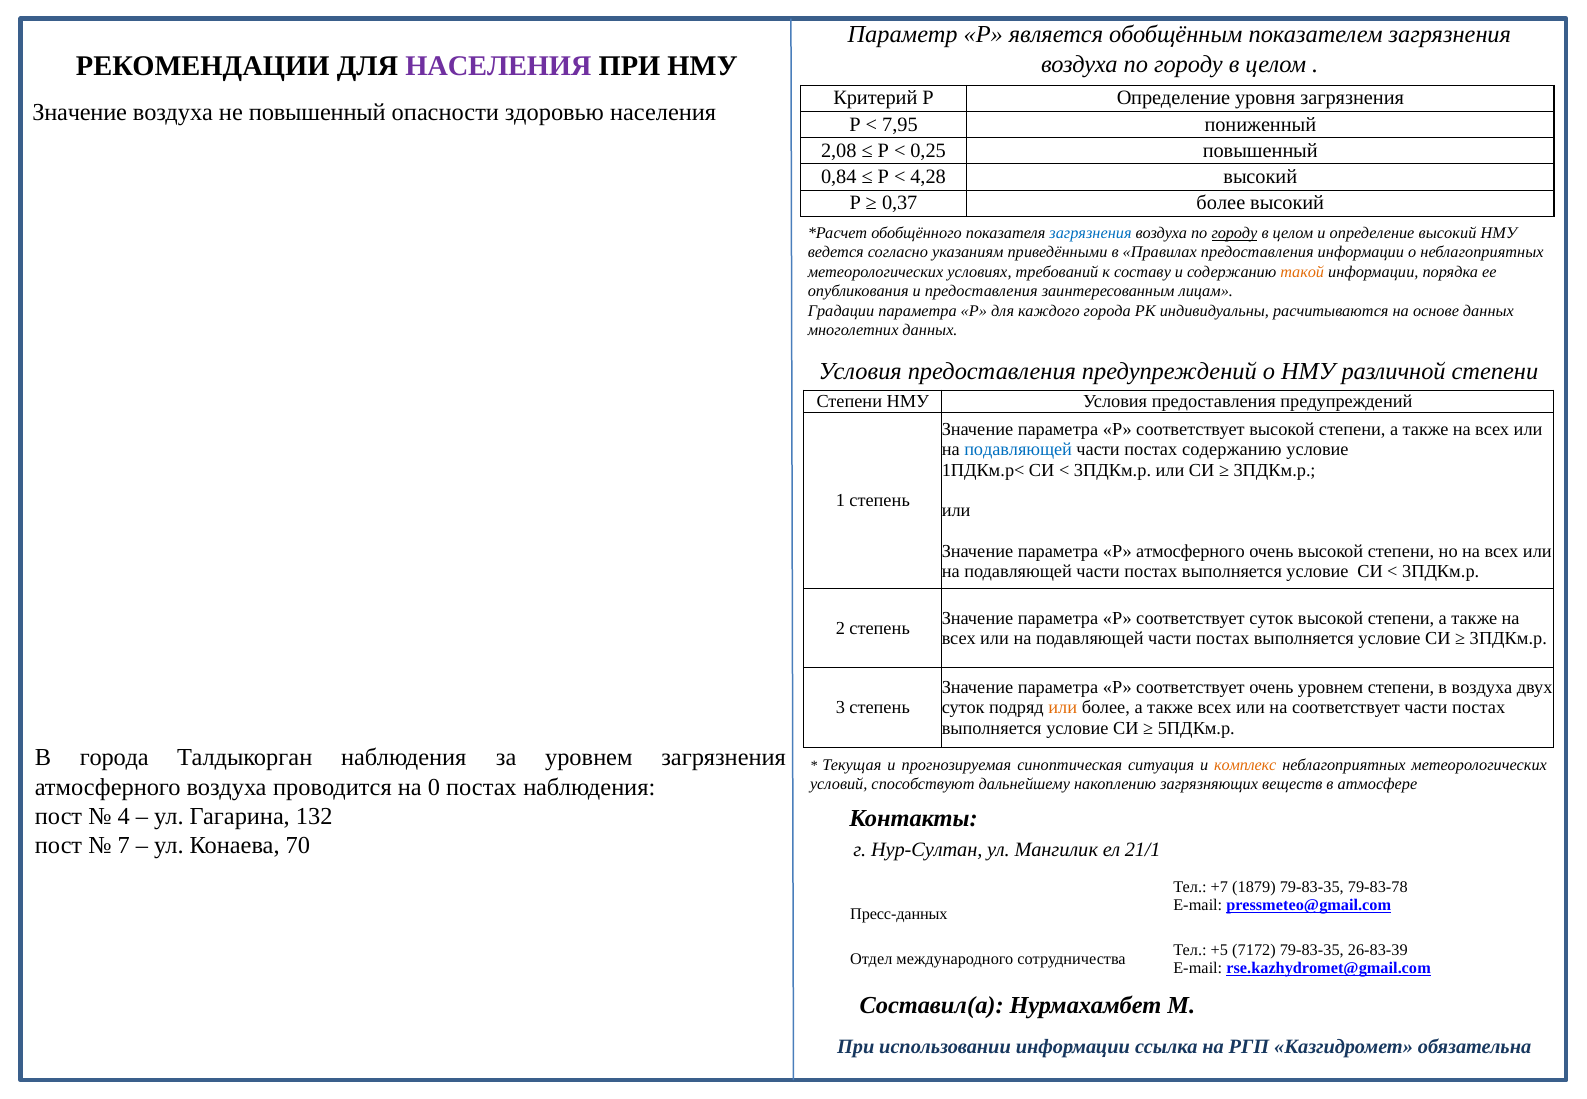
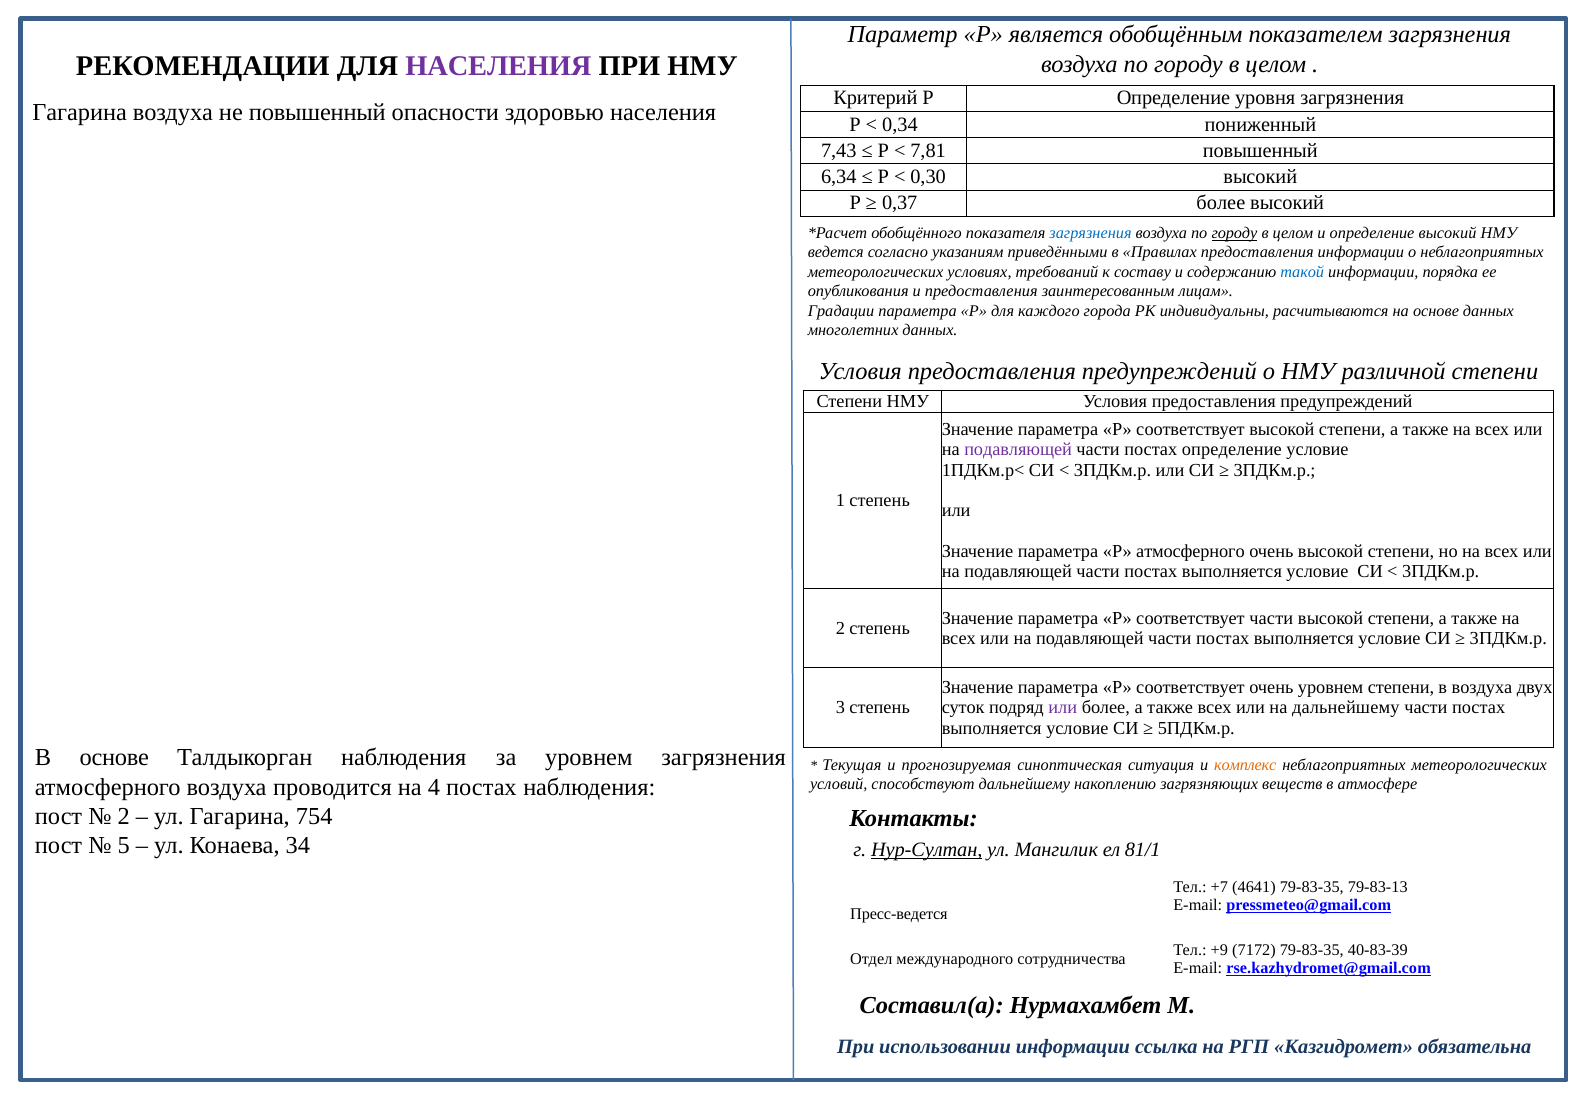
Значение: Значение -> Гагарина (80, 112)
7,95: 7,95 -> 0,34 (900, 124)
2,08: 2,08 -> 7,43 (839, 151)
0,25: 0,25 -> 7,81 (928, 151)
0,84: 0,84 -> 6,34 (839, 177)
4,28: 4,28 -> 0,30 (928, 177)
такой colour: orange -> blue (1302, 272)
подавляющей colour: blue -> purple (1018, 450)
постах содержанию: содержанию -> определение (1232, 450)
соответствует суток: суток -> части (1271, 618)
или colour: orange -> purple (1063, 708)
на соответствует: соответствует -> дальнейшему (1346, 708)
В города: города -> основе (114, 758)
0: 0 -> 4 (434, 787)
4: 4 -> 2 (124, 816)
132: 132 -> 754 (314, 816)
7: 7 -> 5 (124, 845)
70: 70 -> 34 (298, 845)
Нур-Султан underline: none -> present (927, 849)
21/1: 21/1 -> 81/1 (1143, 849)
1879: 1879 -> 4641 (1254, 886)
79-83-78: 79-83-78 -> 79-83-13 (1378, 886)
Пресс-данных: Пресс-данных -> Пресс-ведется (899, 914)
+5: +5 -> +9 (1219, 950)
26-83-39: 26-83-39 -> 40-83-39 (1378, 950)
